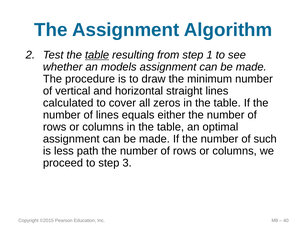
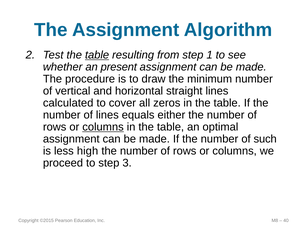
models: models -> present (119, 67)
columns underline: none -> present (103, 127)
path: path -> high (88, 151)
